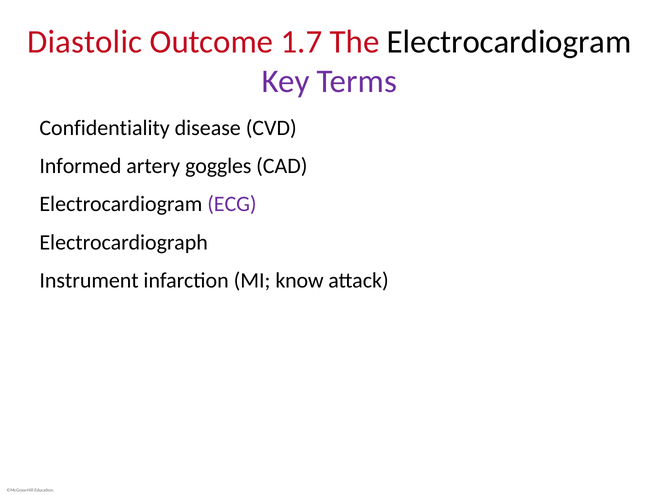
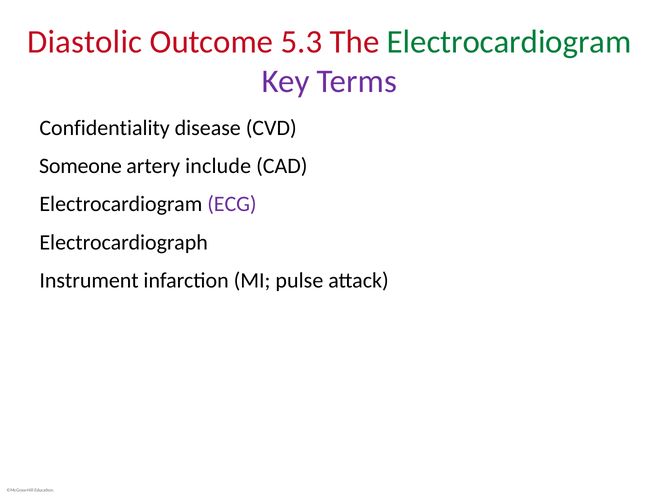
1.7: 1.7 -> 5.3 (302, 42)
Electrocardiogram colour: black -> green (509, 42)
Informed: Informed -> Someone (80, 166)
goggles: goggles -> include (218, 166)
know: know -> pulse (299, 280)
